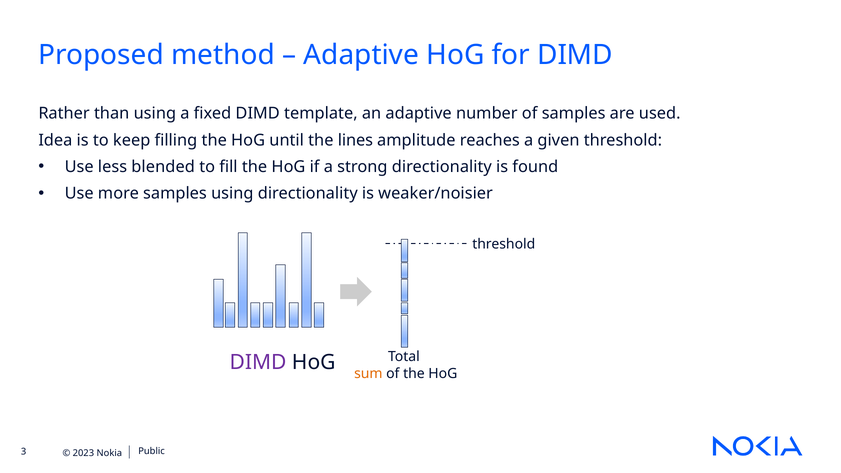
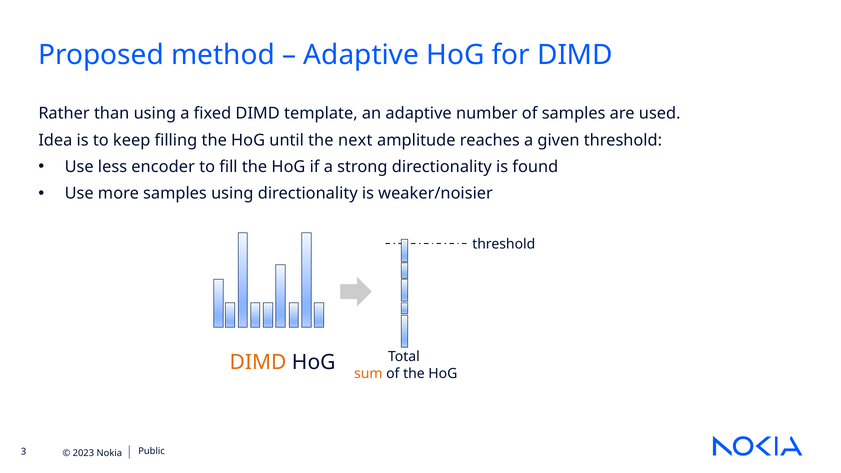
lines: lines -> next (355, 140)
blended: blended -> encoder (163, 167)
DIMD colour: purple -> orange (258, 362)
